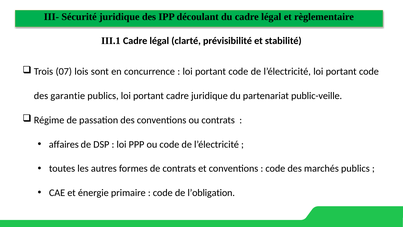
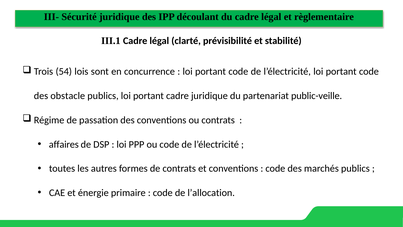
07: 07 -> 54 (64, 72)
garantie: garantie -> obstacle (68, 96)
l’obligation: l’obligation -> l’allocation (211, 193)
